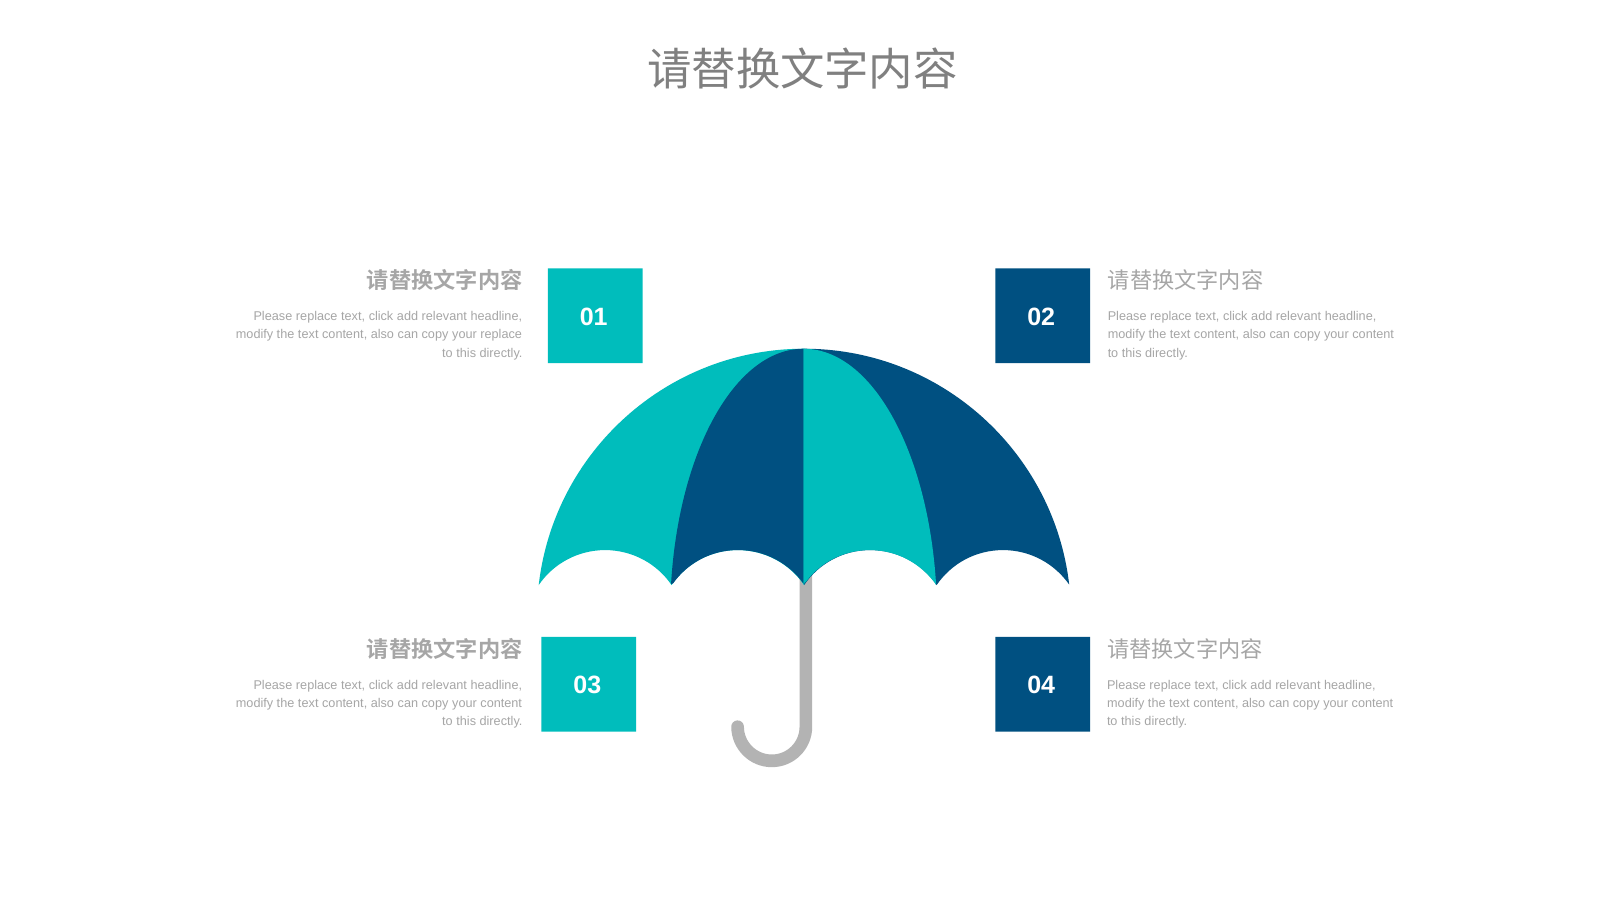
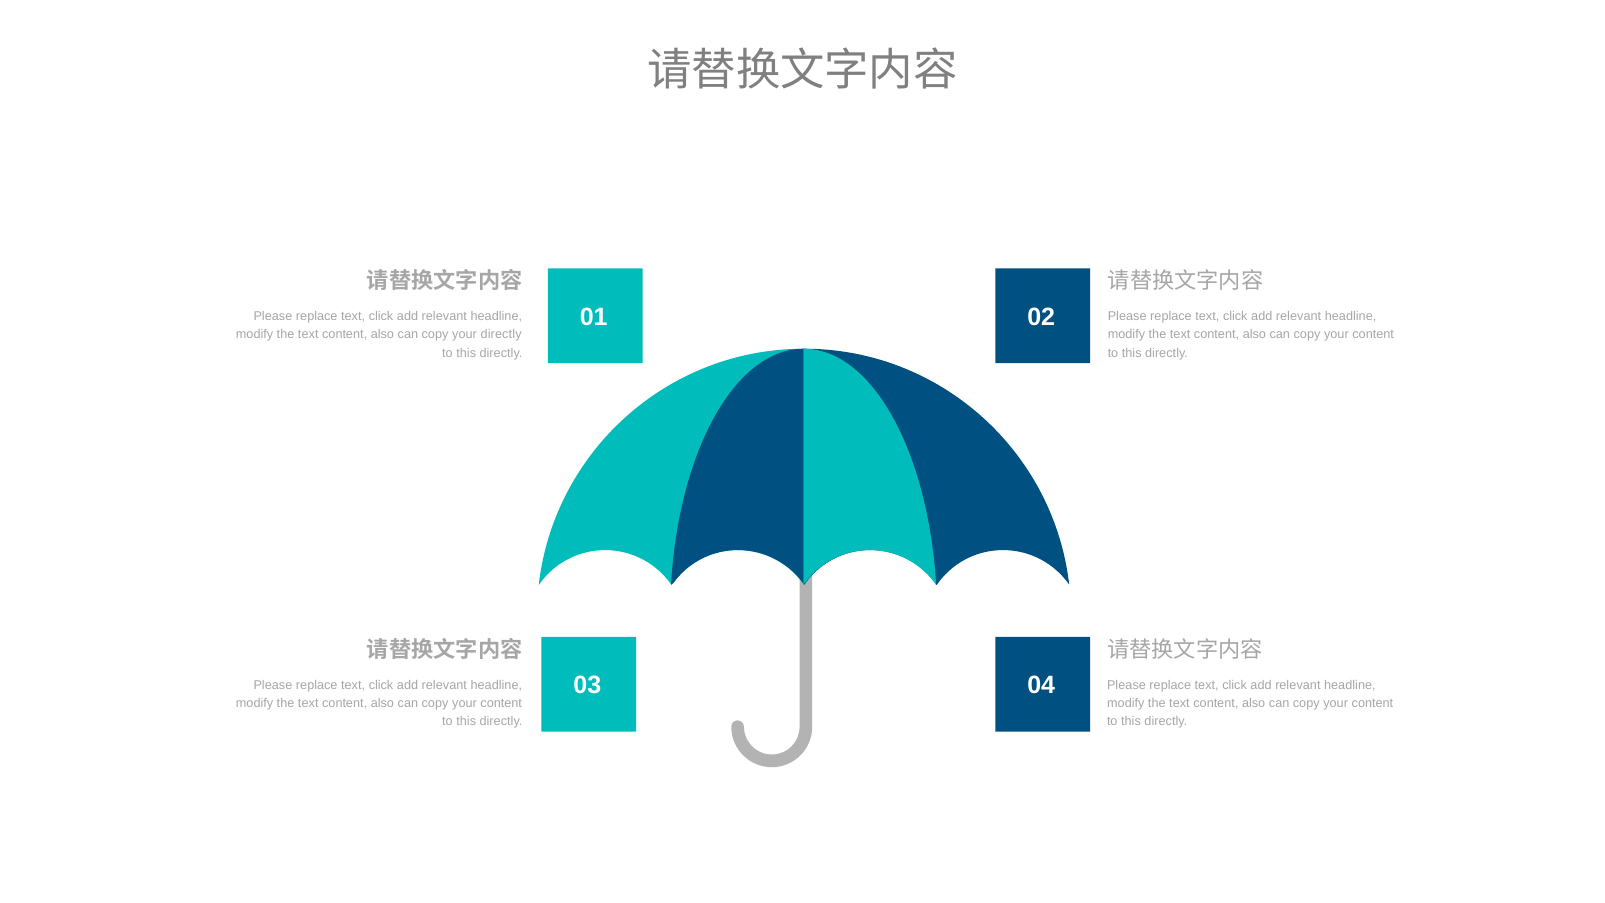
your replace: replace -> directly (501, 335)
